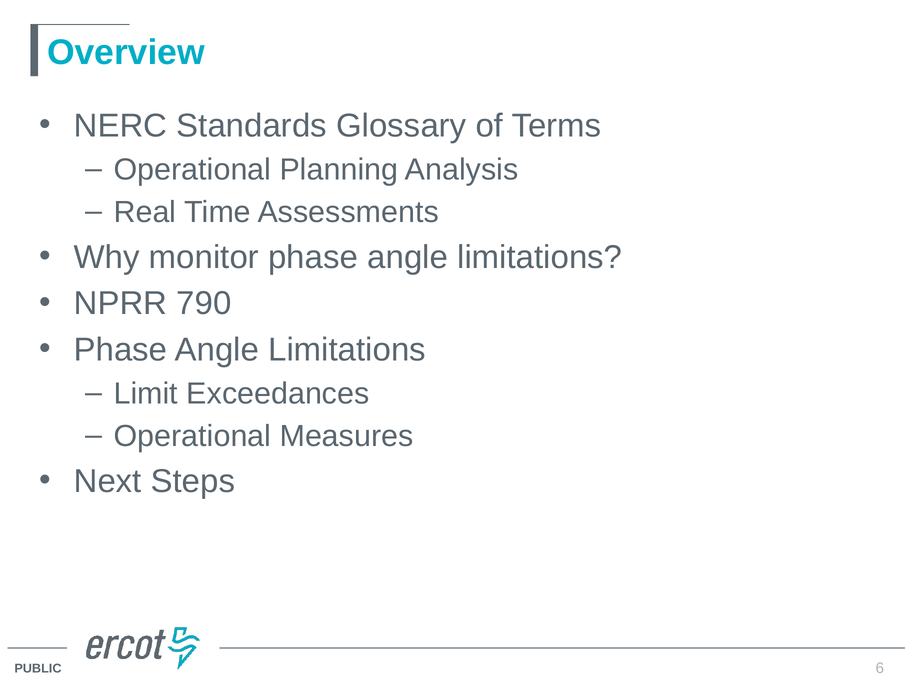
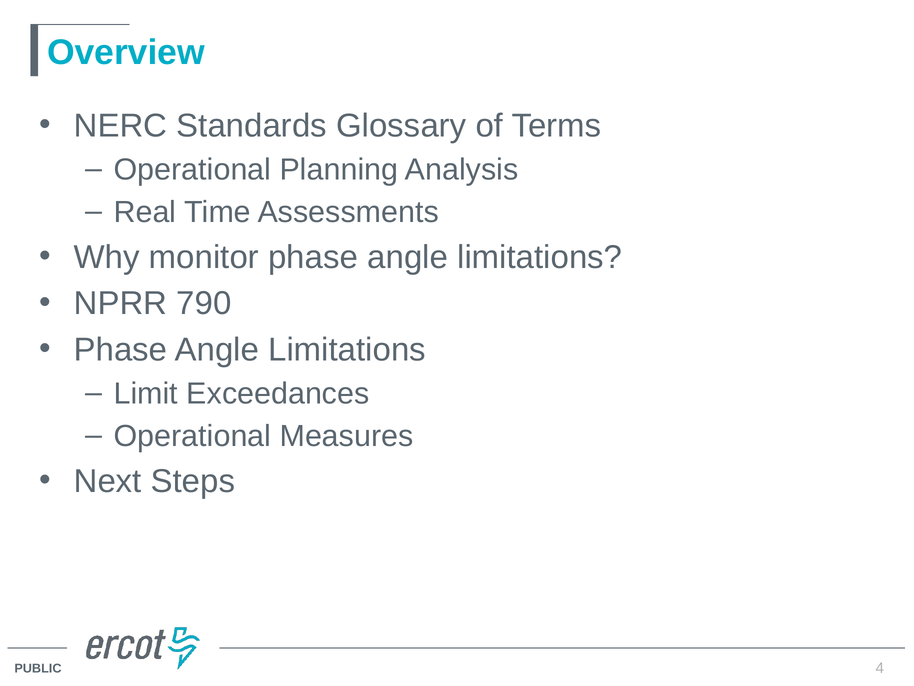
6: 6 -> 4 (880, 668)
